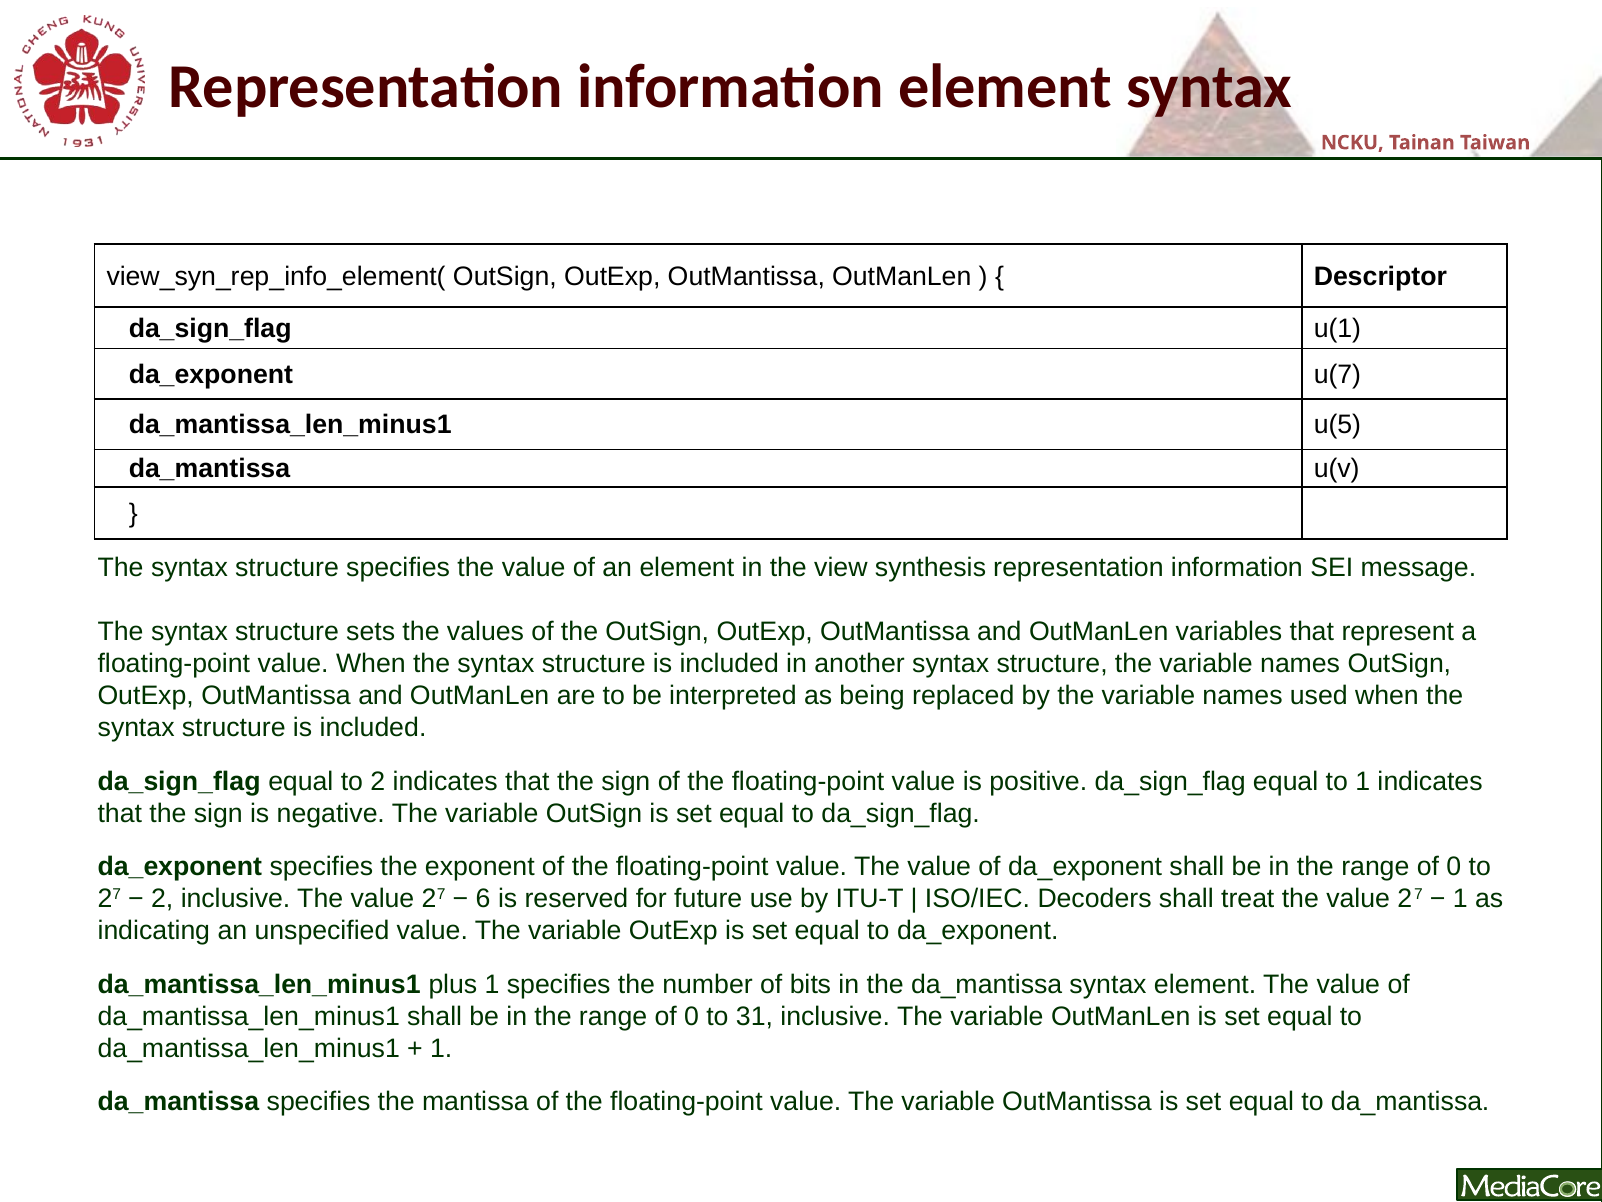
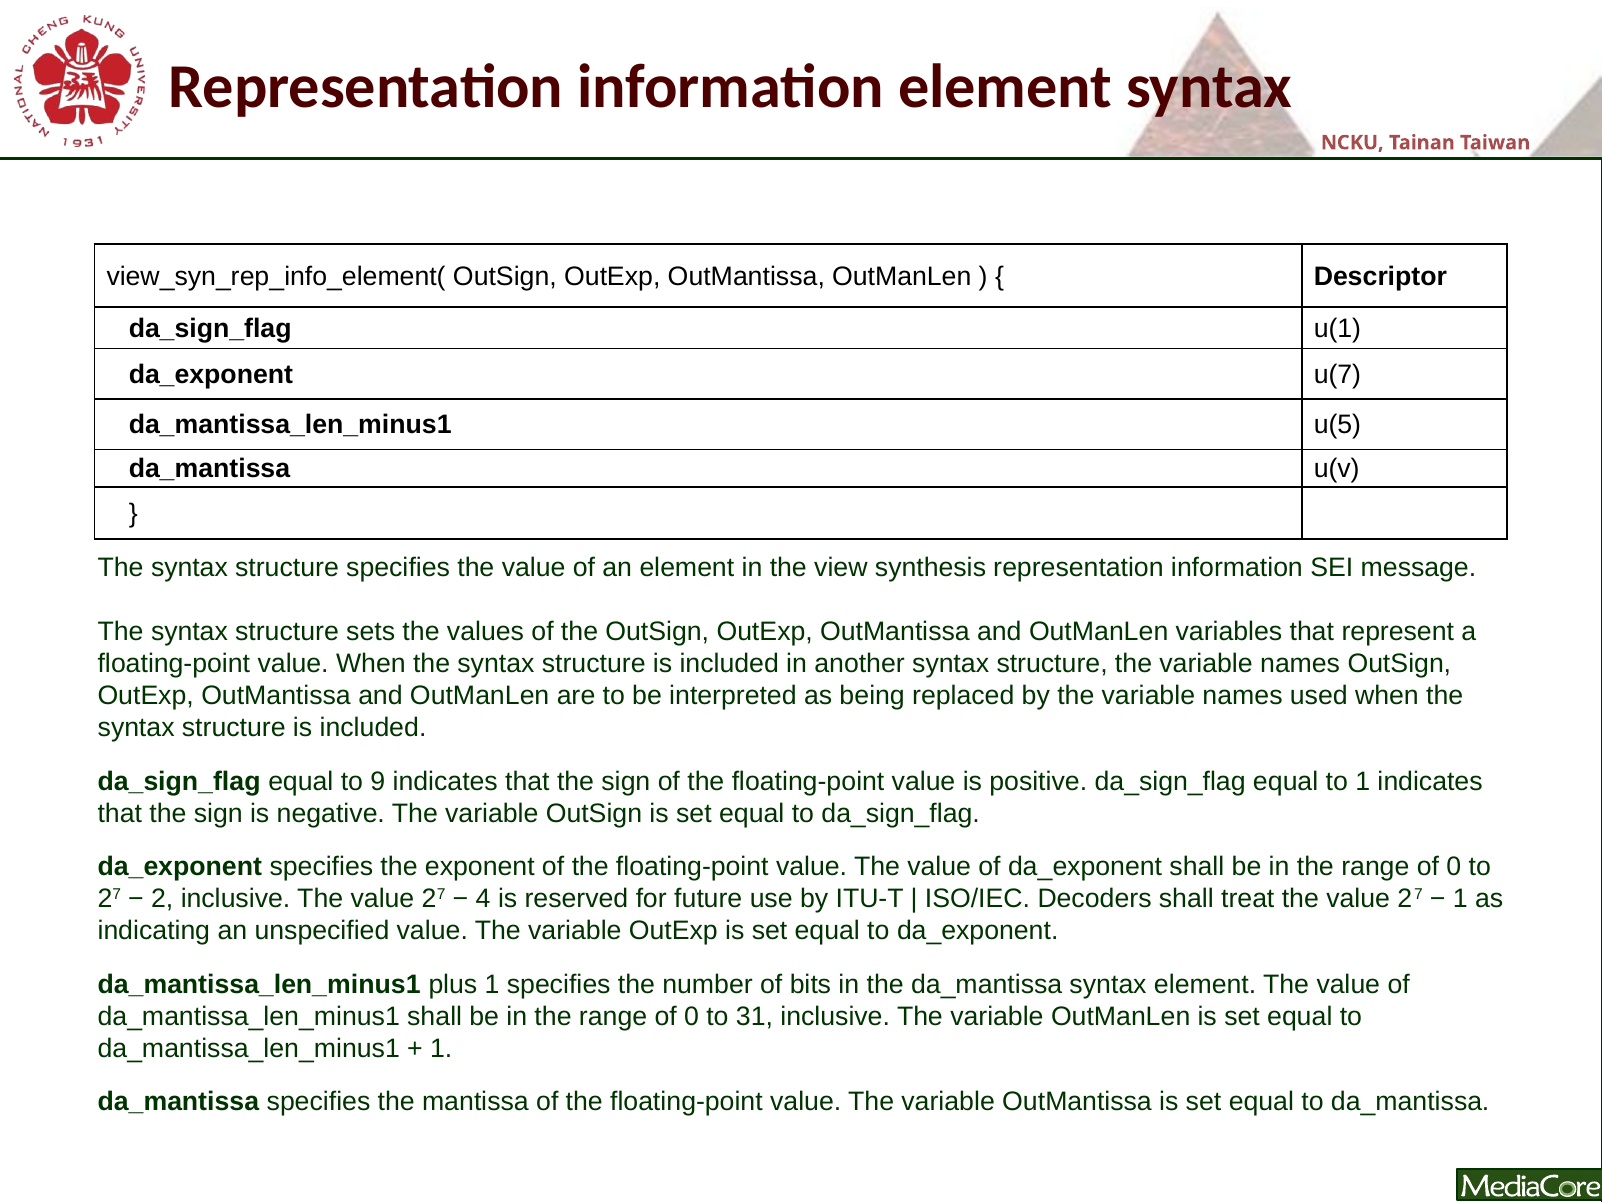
to 2: 2 -> 9 (378, 781)
6: 6 -> 4 (483, 898)
